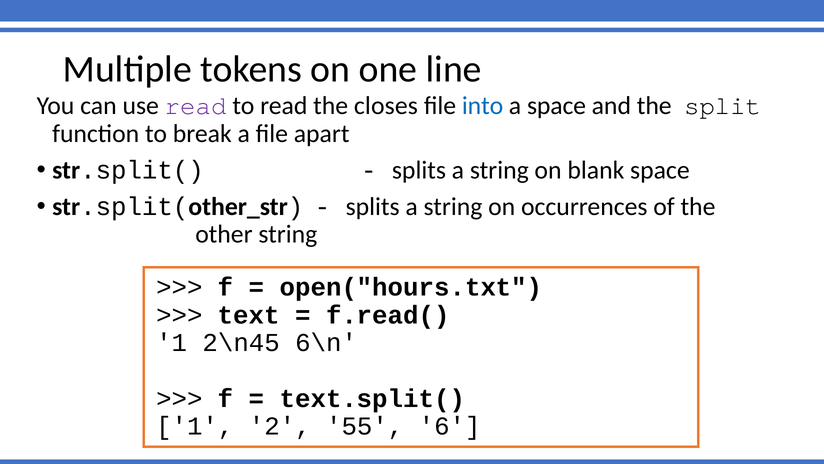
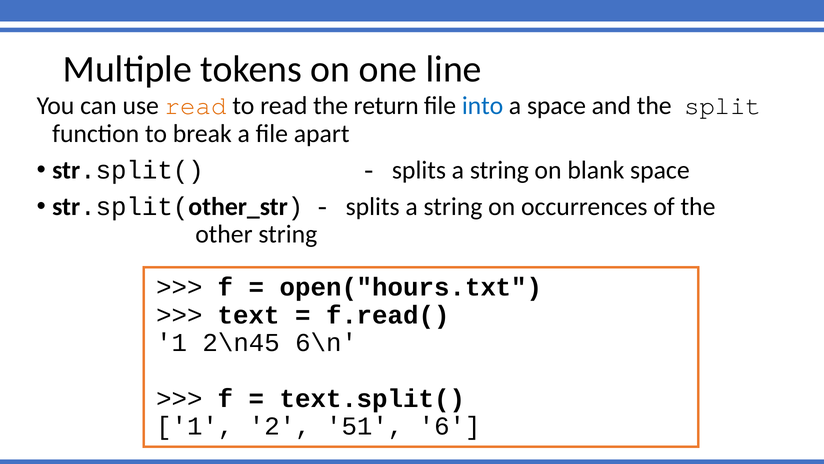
read colour: purple -> orange (196, 106)
closes: closes -> return (386, 106)
55: 55 -> 51 (365, 426)
